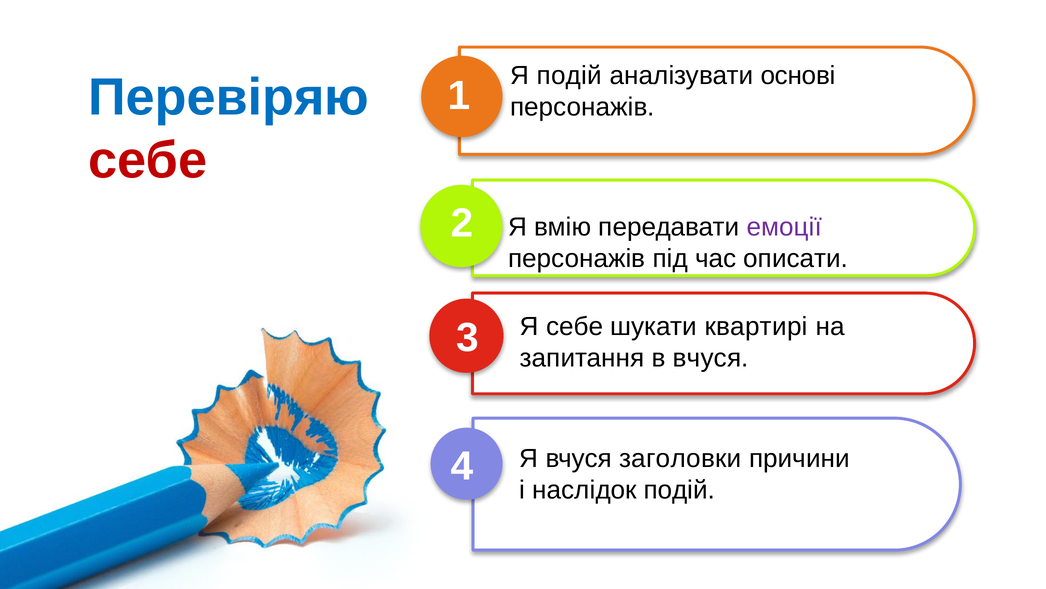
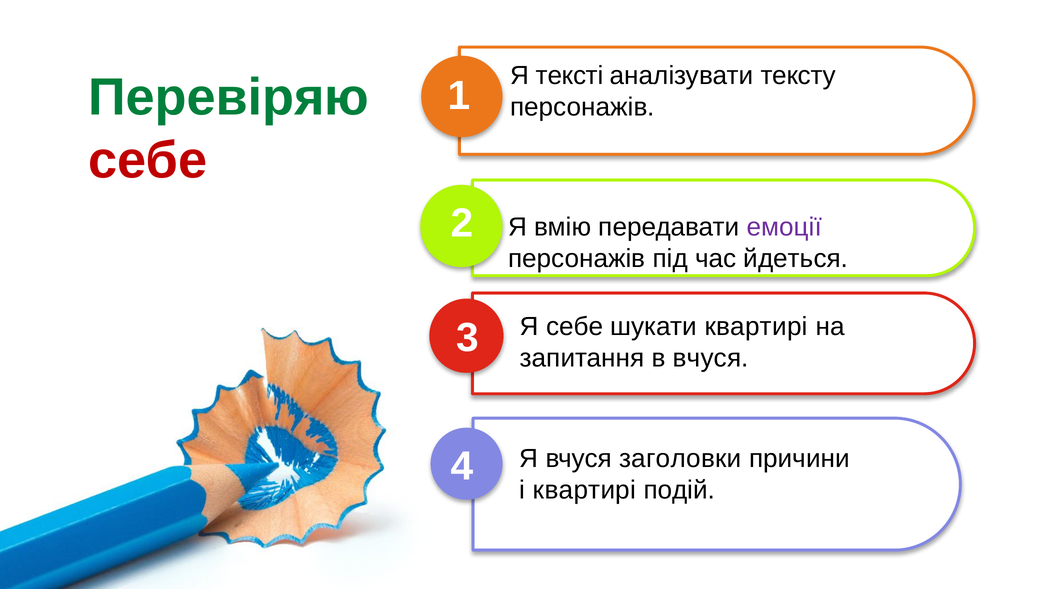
Я подій: подій -> тексті (570, 76)
основі: основі -> тексту (798, 76)
Перевіряю colour: blue -> green (229, 98)
описати: описати -> йдеться (796, 258)
і наслідок: наслідок -> квартирі (584, 490)
